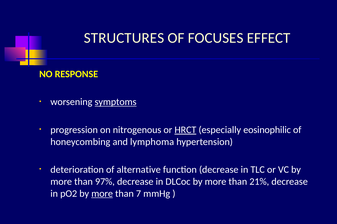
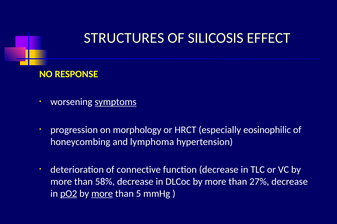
FOCUSES: FOCUSES -> SILICOSIS (216, 38)
nitrogenous: nitrogenous -> morphology (137, 130)
HRCT underline: present -> none (185, 130)
alternative: alternative -> connective (139, 170)
97%: 97% -> 58% (105, 182)
21%: 21% -> 27% (259, 182)
pO2 underline: none -> present (69, 194)
7: 7 -> 5 (139, 194)
